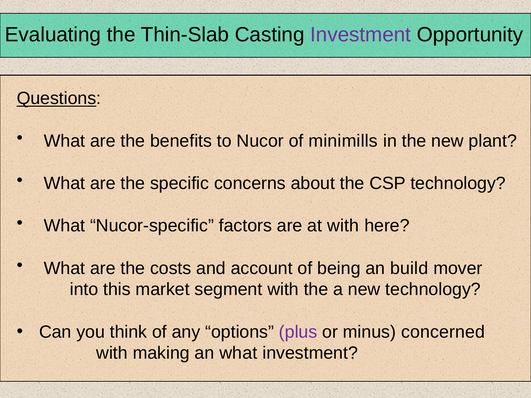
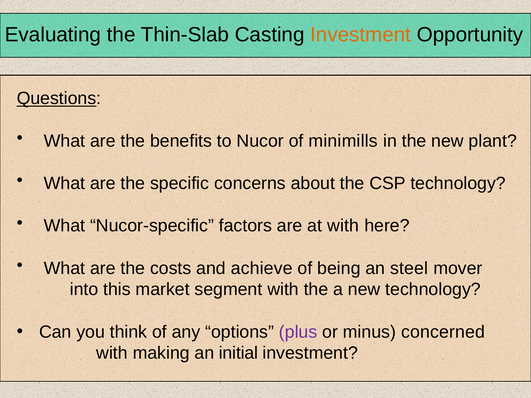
Investment colour: purple -> orange (361, 35)
account: account -> achieve (262, 268)
build: build -> steel (409, 268)
an what: what -> initial (238, 353)
